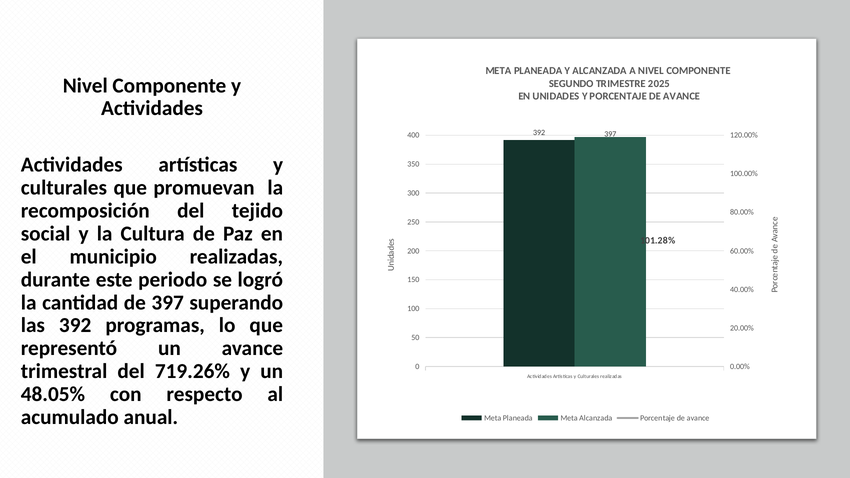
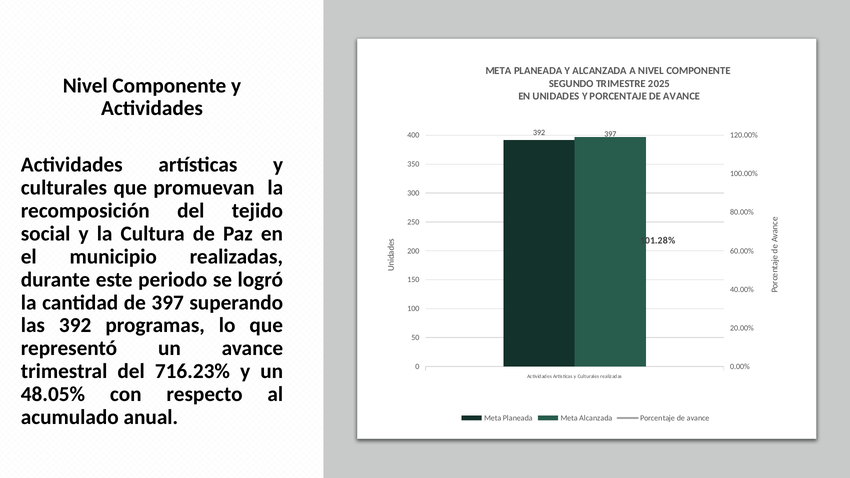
719.26%: 719.26% -> 716.23% (192, 371)
